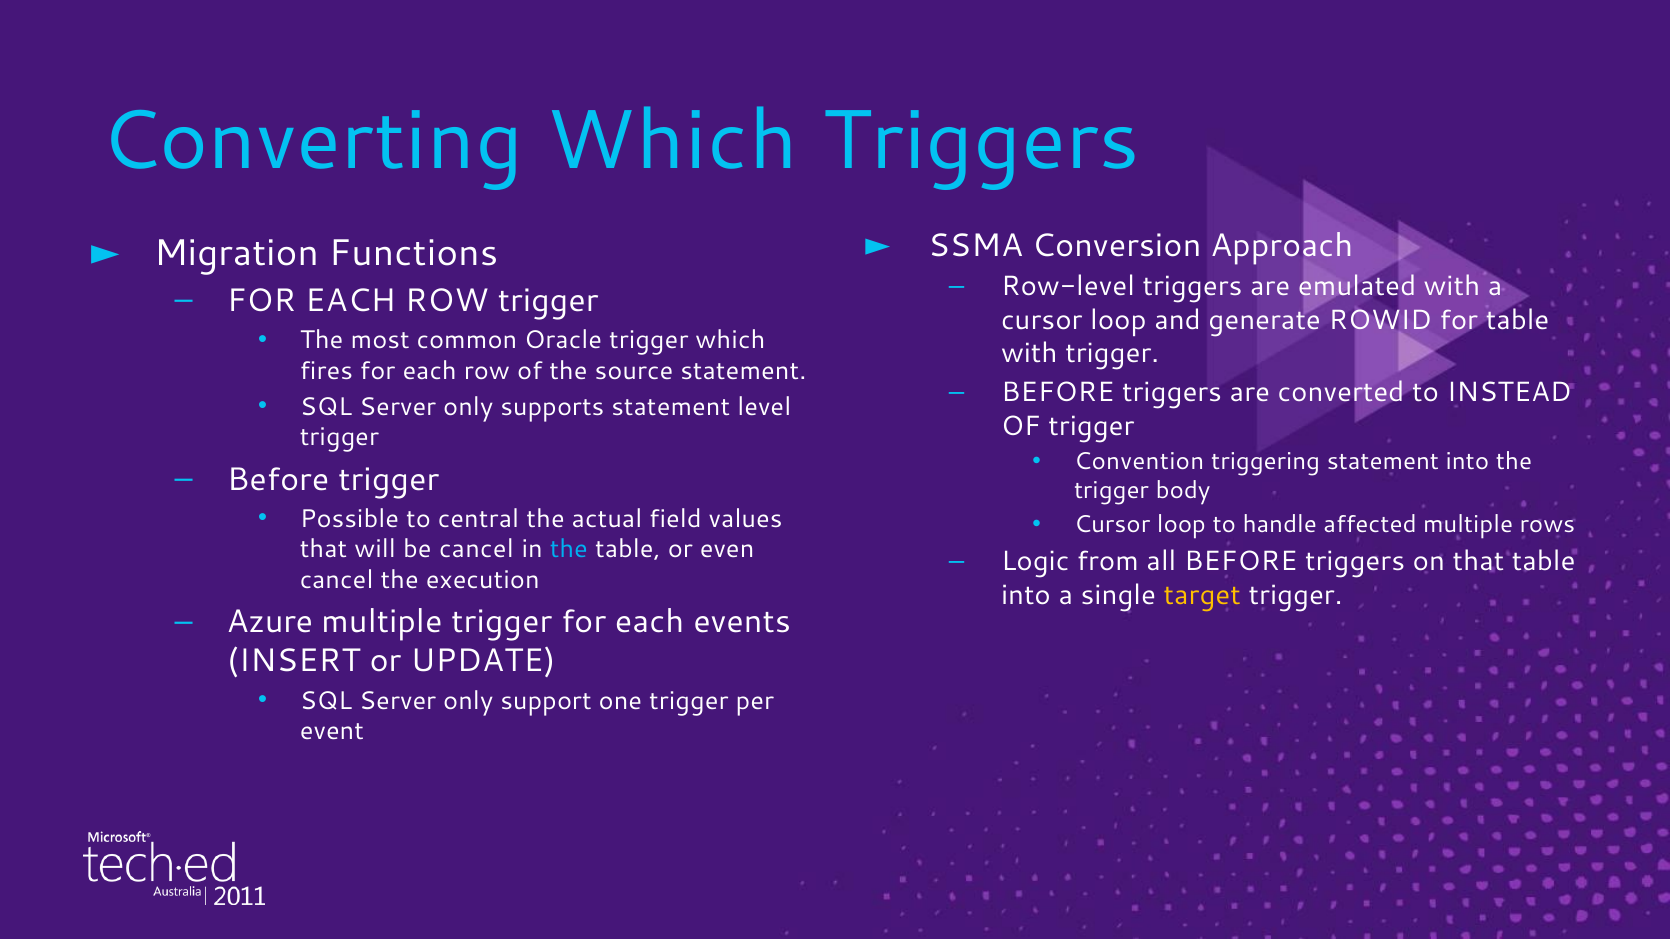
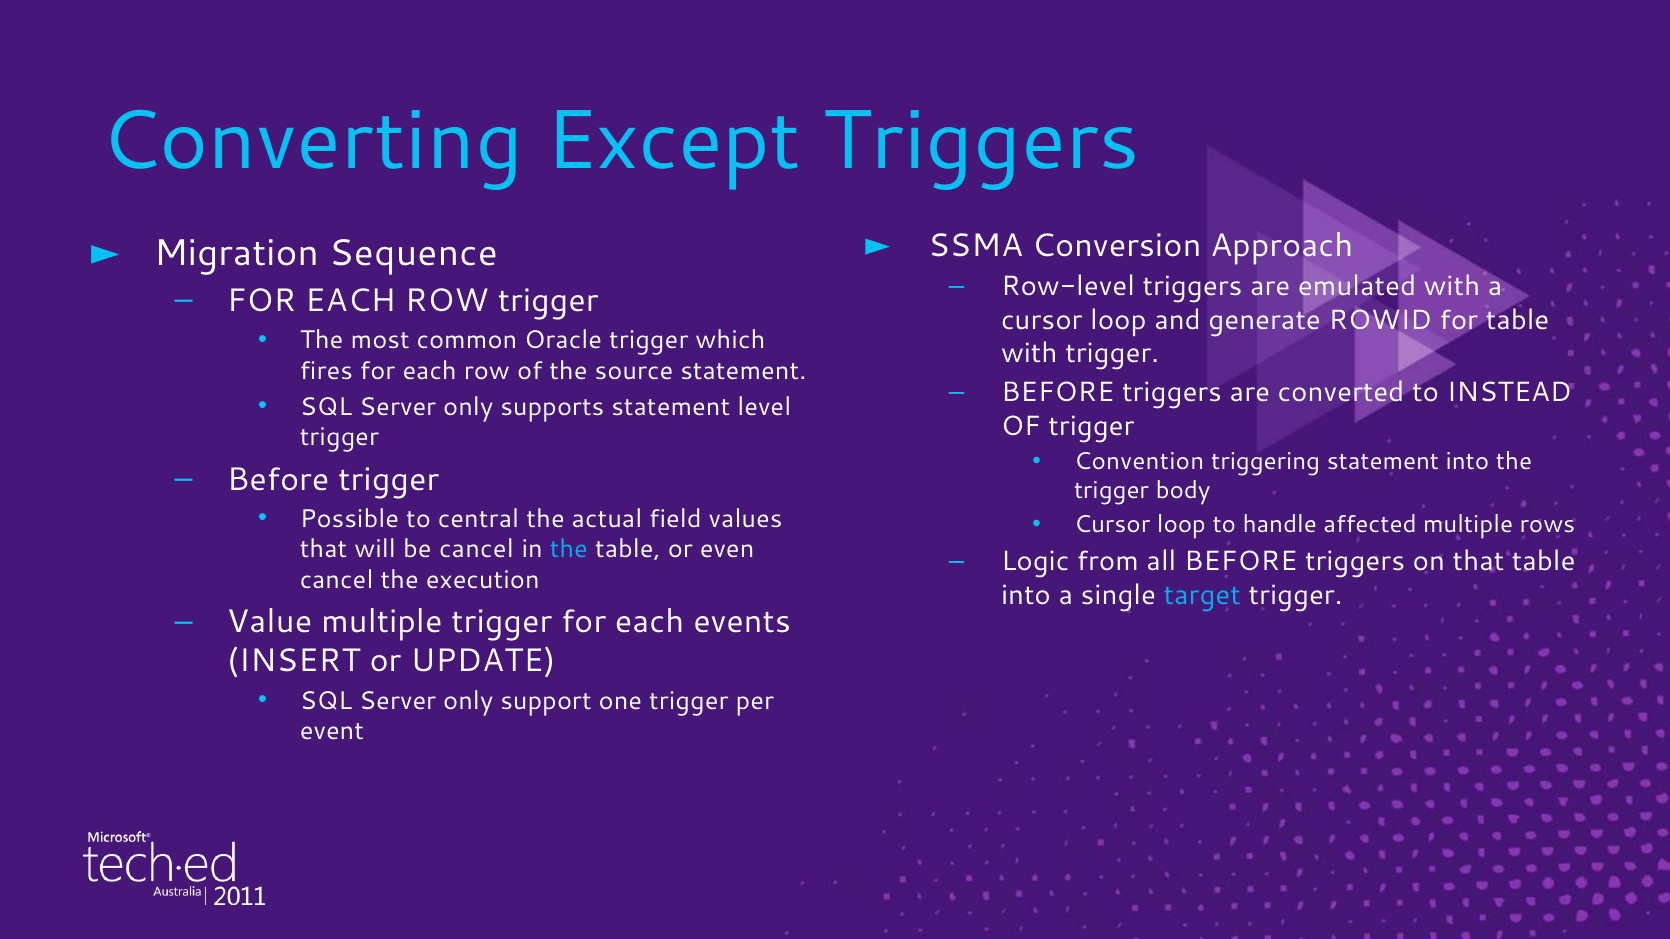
Converting Which: Which -> Except (673, 141)
Functions: Functions -> Sequence (413, 253)
target colour: yellow -> light blue (1202, 595)
Azure: Azure -> Value (270, 622)
